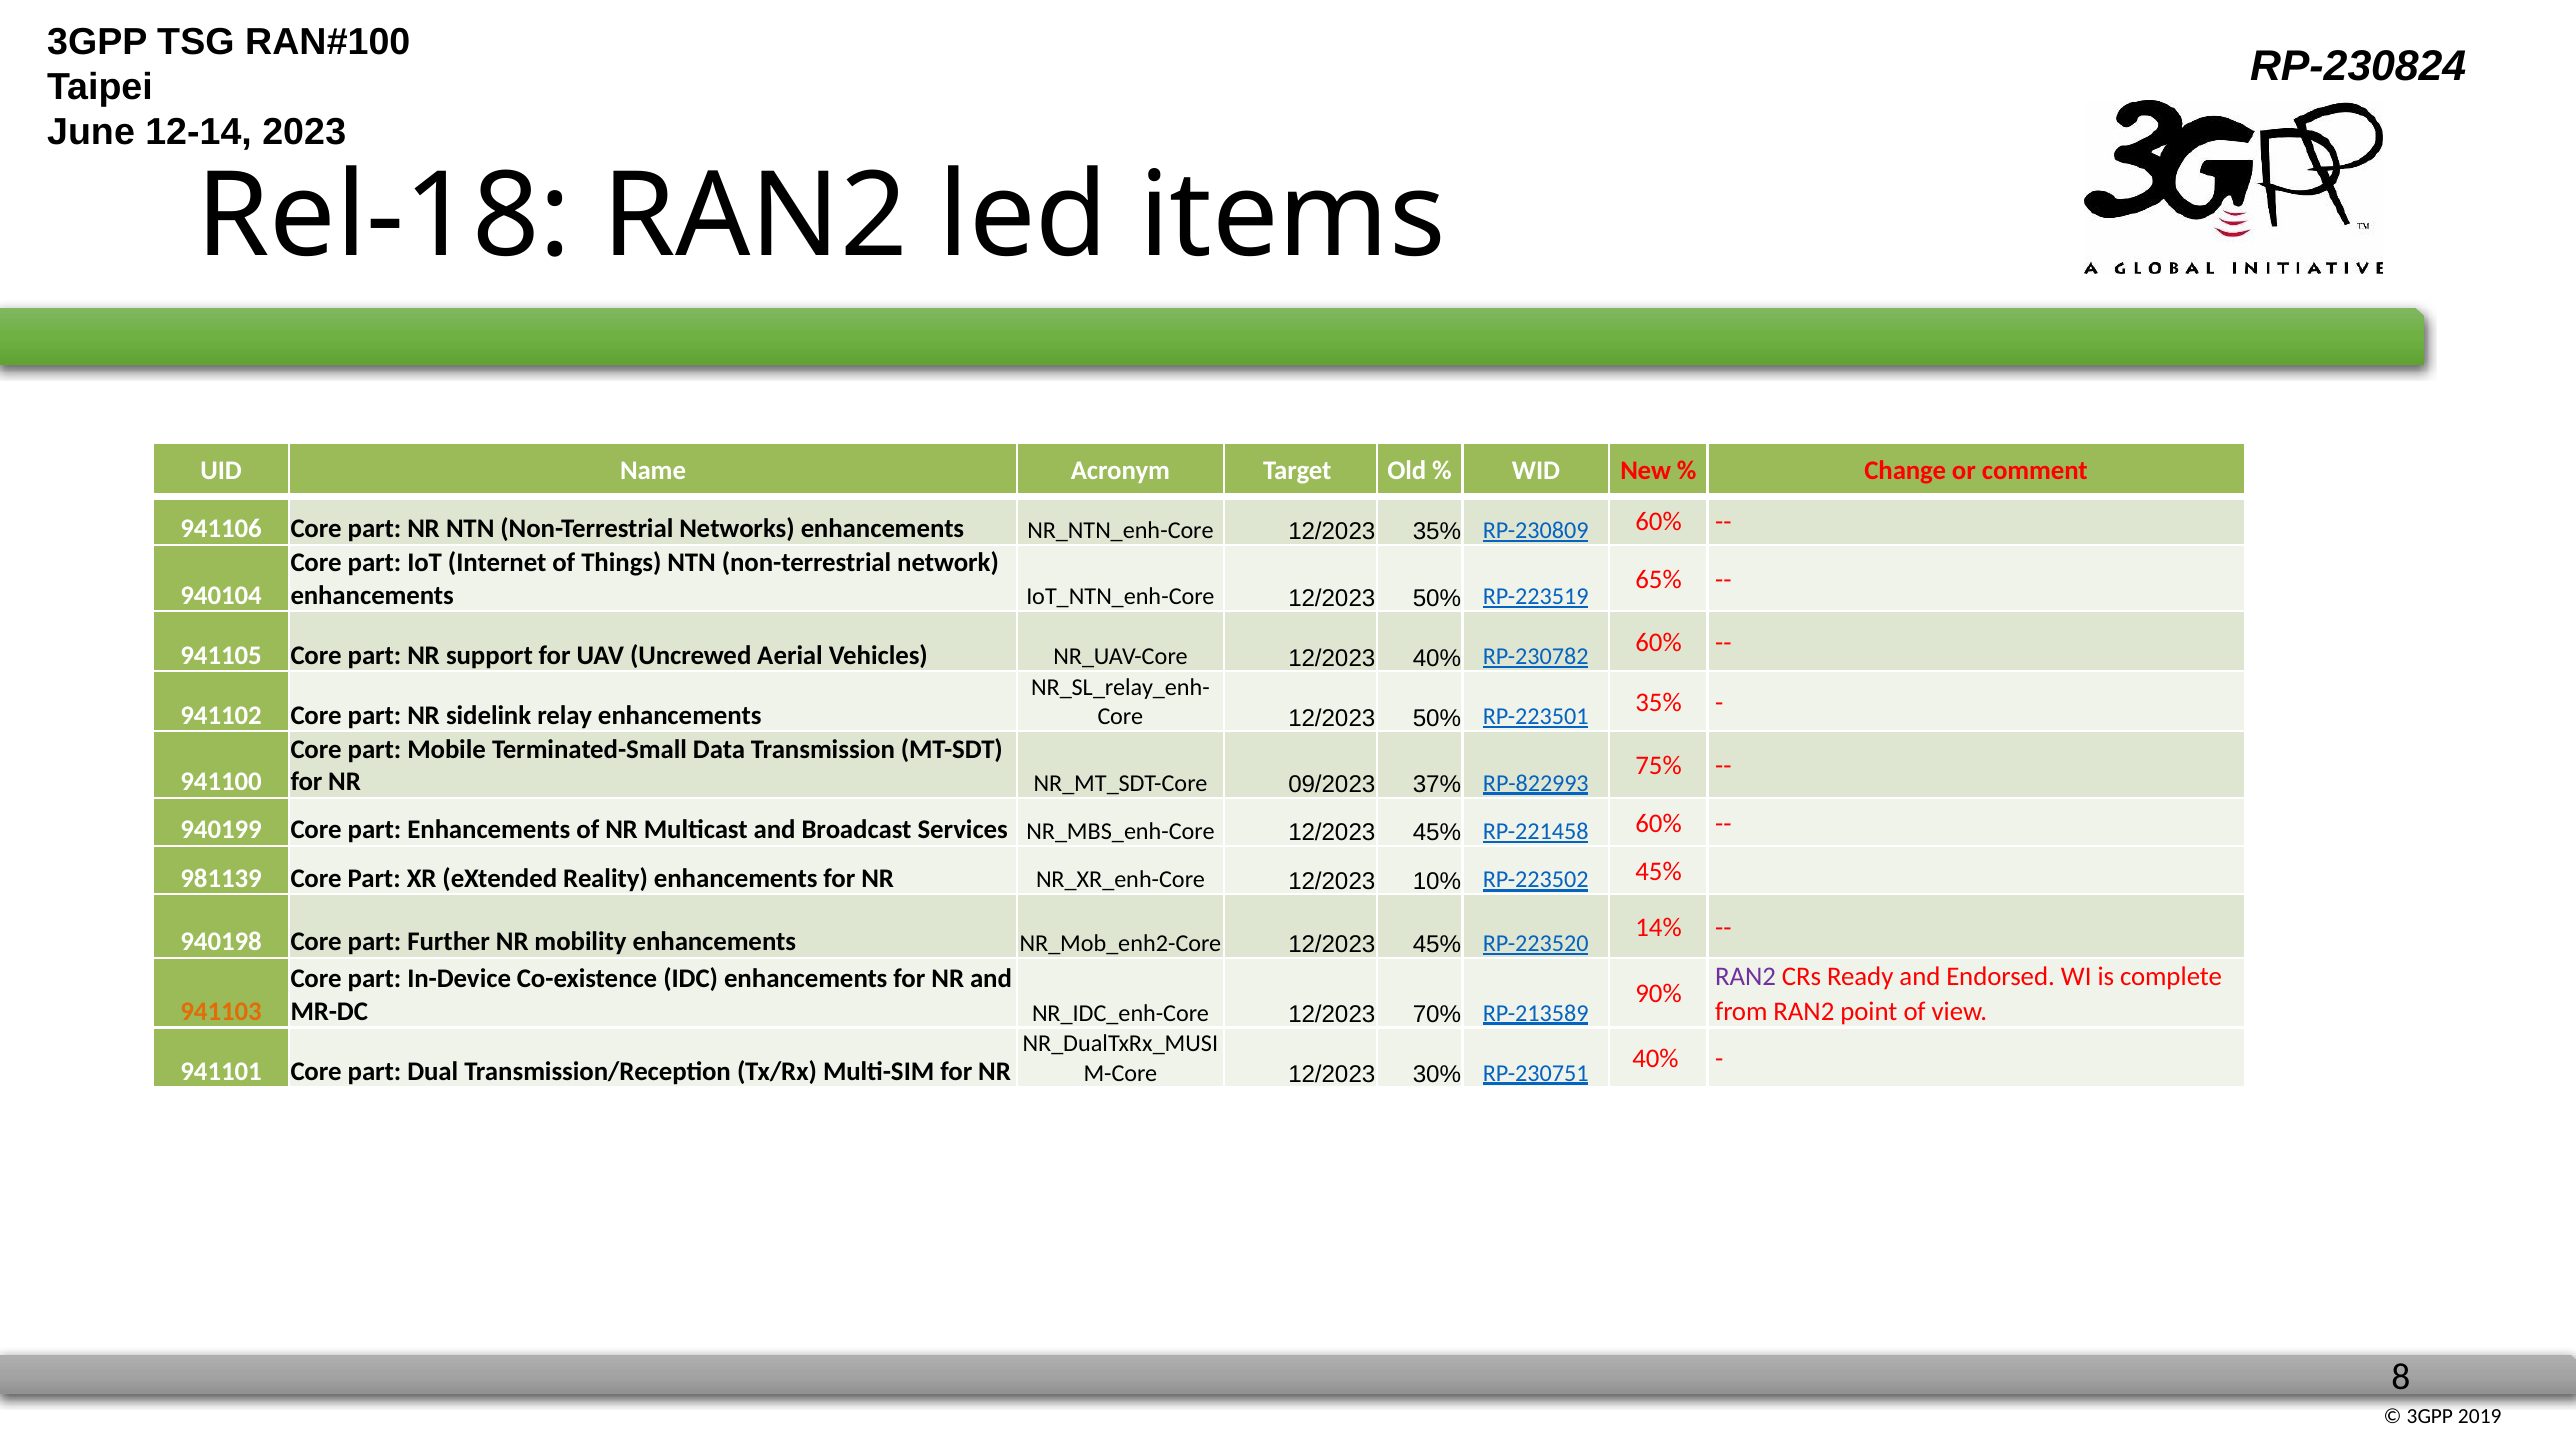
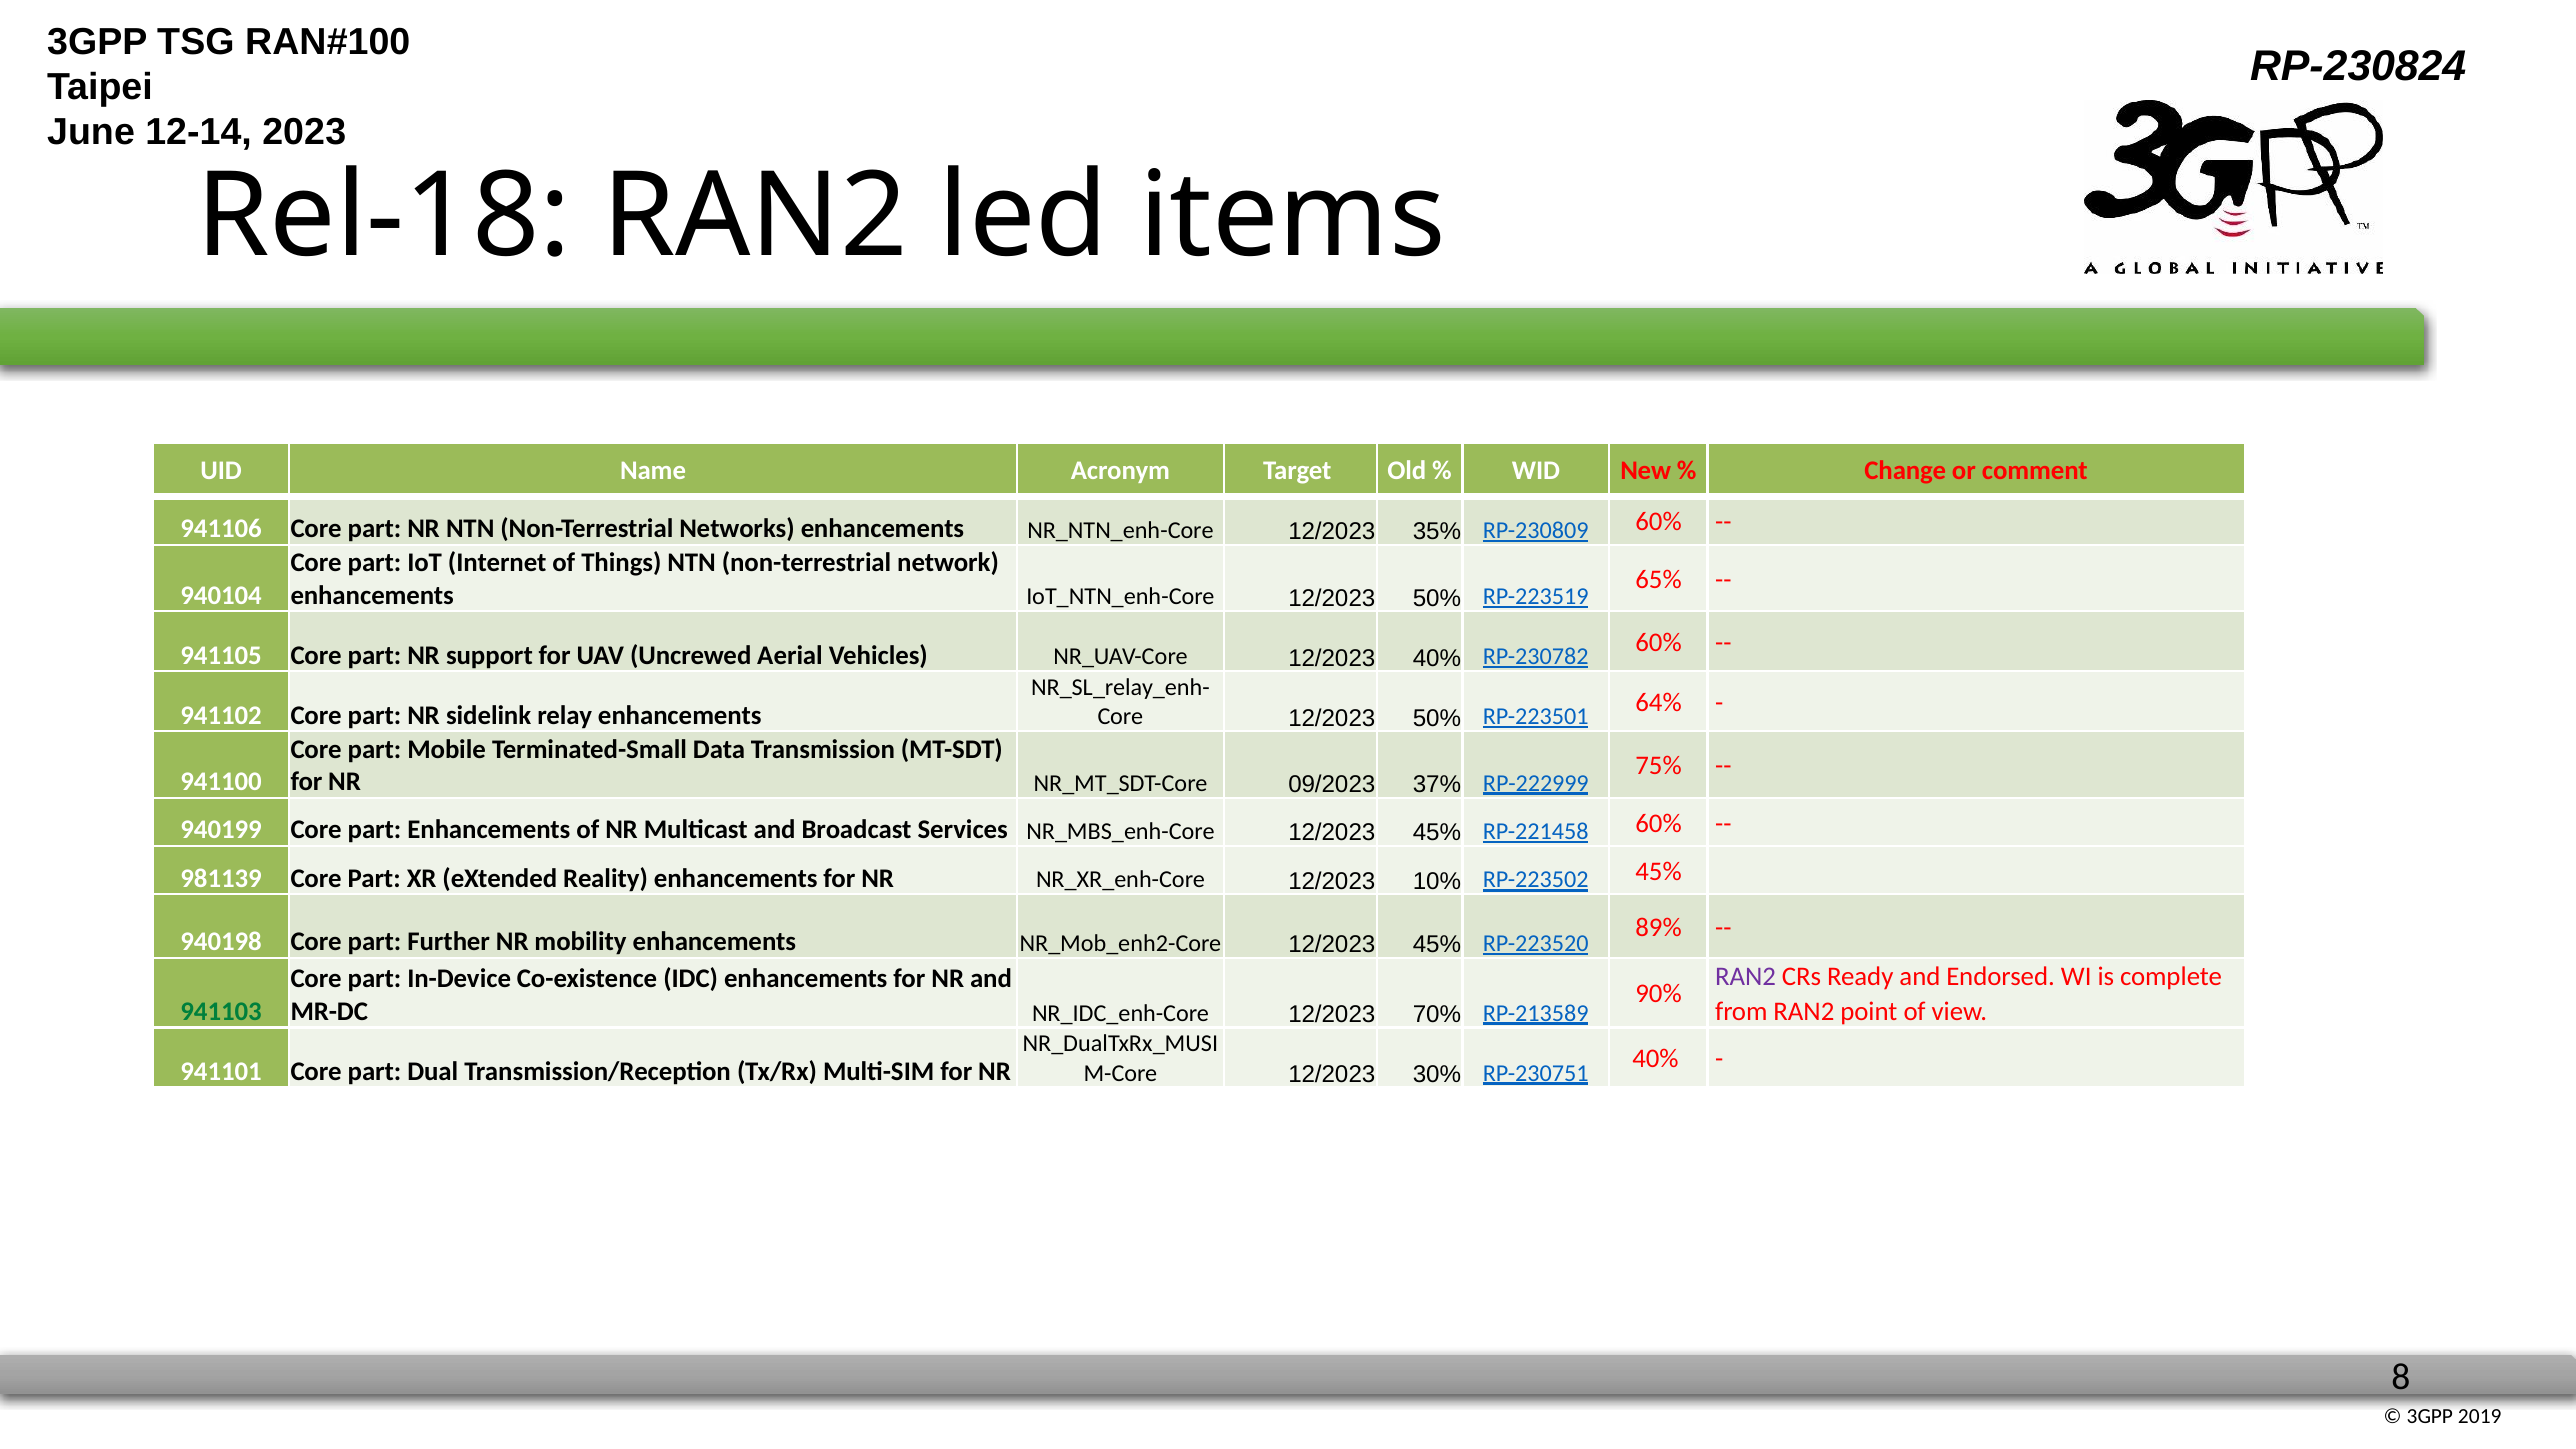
35%: 35% -> 64% (1659, 703)
RP-822993: RP-822993 -> RP-222999 (1536, 783)
14%: 14% -> 89% (1659, 927)
941103 colour: orange -> green (221, 1012)
